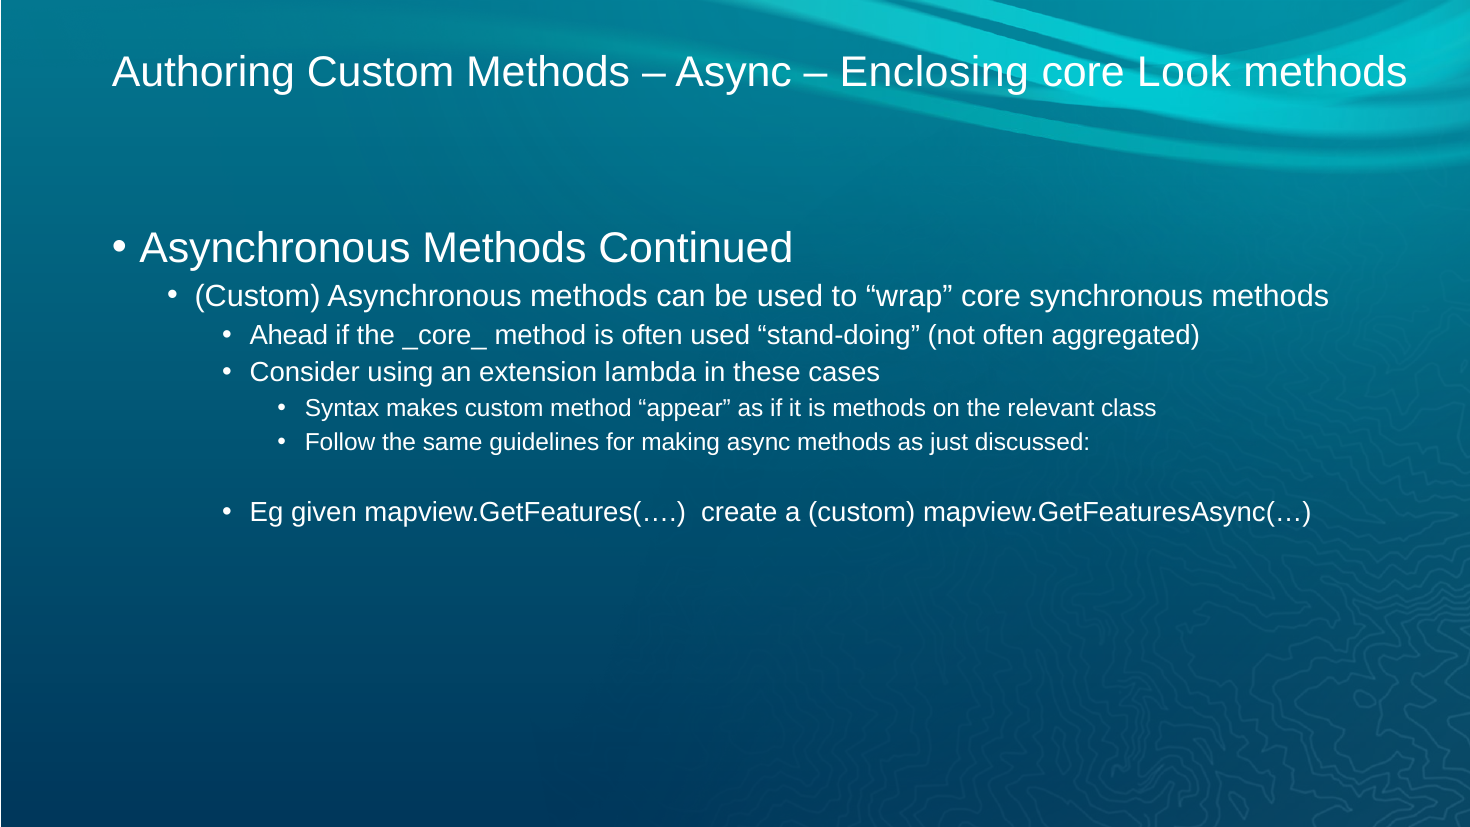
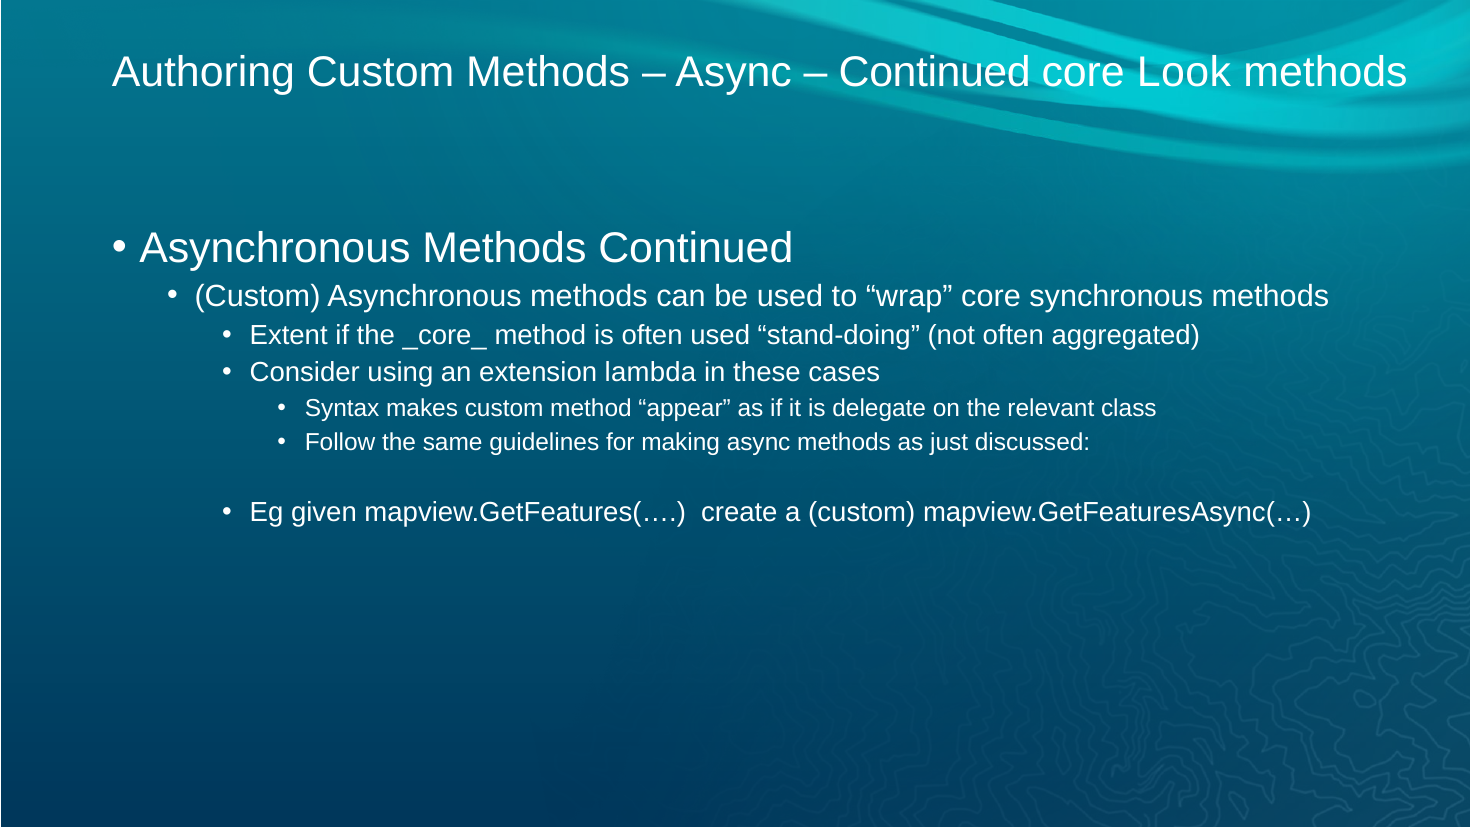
Enclosing: Enclosing -> Continued (935, 72)
Ahead: Ahead -> Extent (289, 335)
is methods: methods -> delegate (879, 408)
